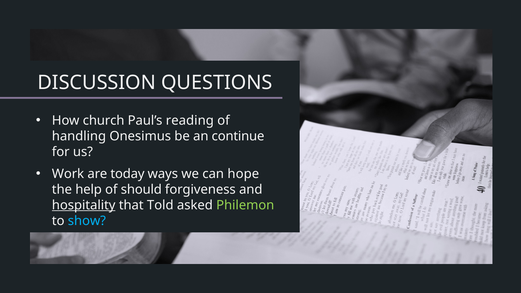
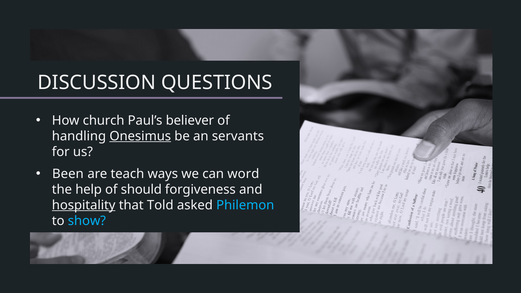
reading: reading -> believer (190, 120)
Onesimus underline: none -> present (140, 136)
continue: continue -> servants (238, 136)
Work: Work -> Been (68, 174)
today: today -> teach (127, 174)
hope: hope -> word (243, 174)
Philemon colour: light green -> light blue (245, 205)
